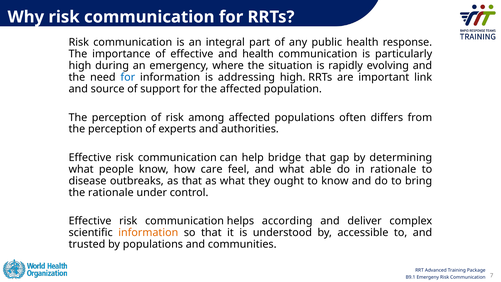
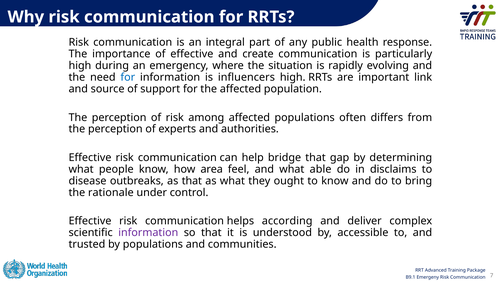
and health: health -> create (258, 54)
addressing: addressing -> influencers (246, 77)
care: care -> area (212, 169)
in rationale: rationale -> disclaims (393, 169)
information colour: orange -> purple (148, 233)
